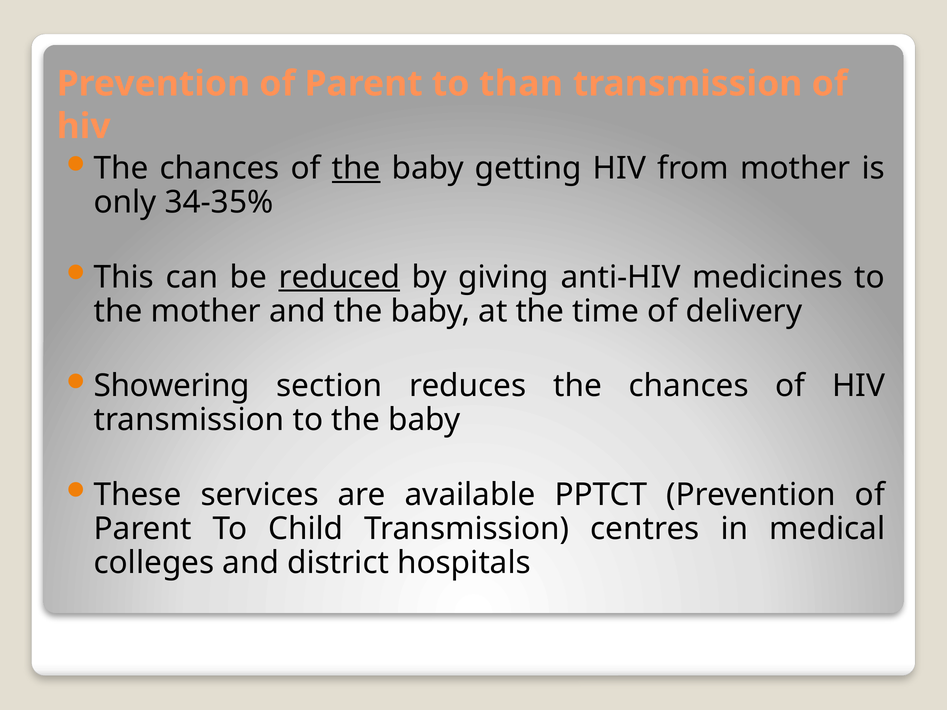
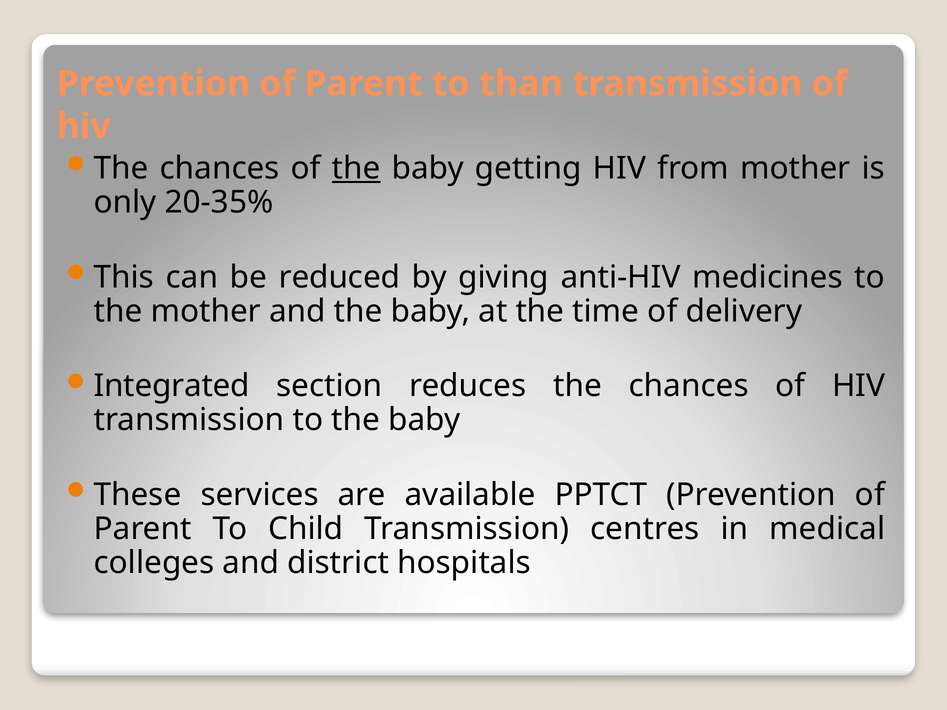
34-35%: 34-35% -> 20-35% (219, 202)
reduced underline: present -> none (339, 277)
Showering: Showering -> Integrated (172, 386)
